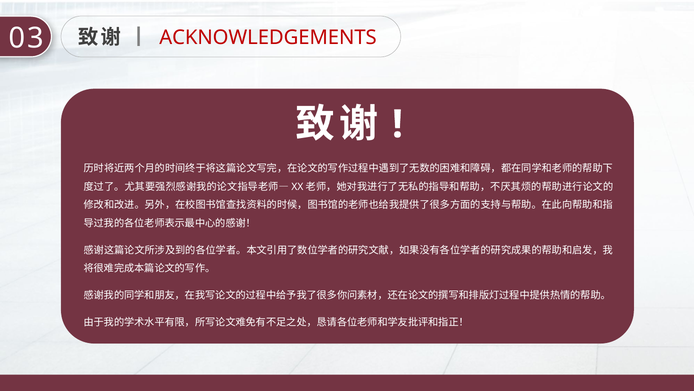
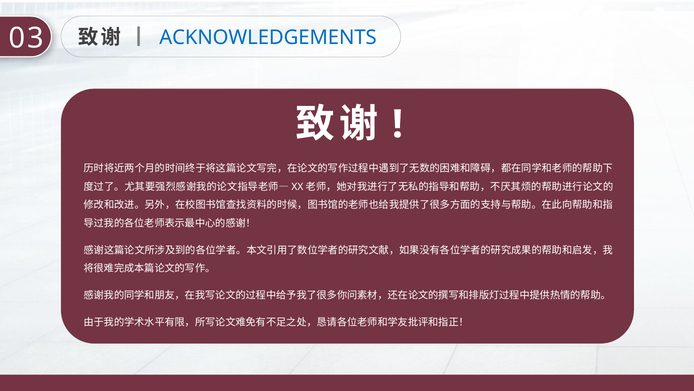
ACKNOWLEDGEMENTS colour: red -> blue (268, 37)
